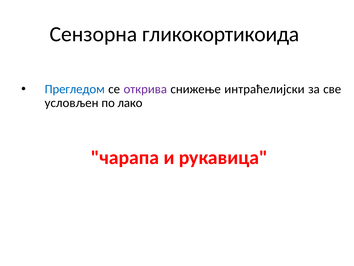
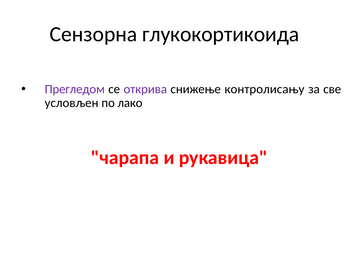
гликокортикоида: гликокортикоида -> глукокортикоида (221, 34)
Прегледом colour: blue -> purple (75, 89)
интраћелијски: интраћелијски -> контролисању (264, 89)
